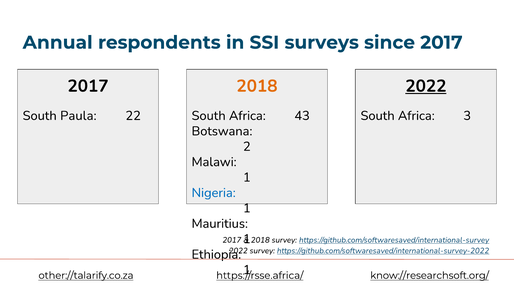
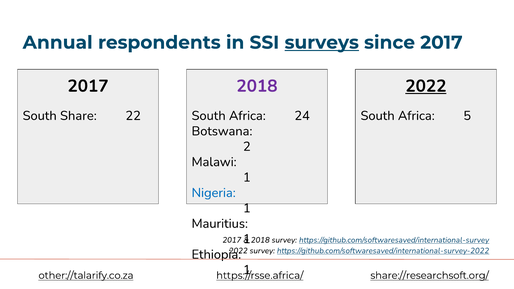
surveys underline: none -> present (322, 43)
2018 colour: orange -> purple (257, 86)
Paula: Paula -> Share (78, 116)
43: 43 -> 24 (302, 116)
3: 3 -> 5 (467, 116)
know://researchsoft.org/: know://researchsoft.org/ -> share://researchsoft.org/ (430, 276)
